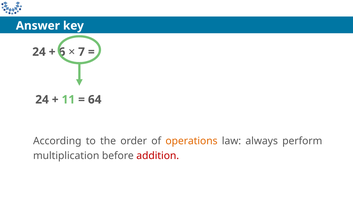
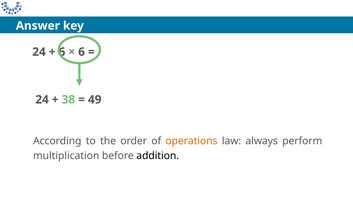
7: 7 -> 6 (82, 52)
11: 11 -> 38 (68, 100)
64: 64 -> 49 (95, 100)
addition colour: red -> black (158, 156)
